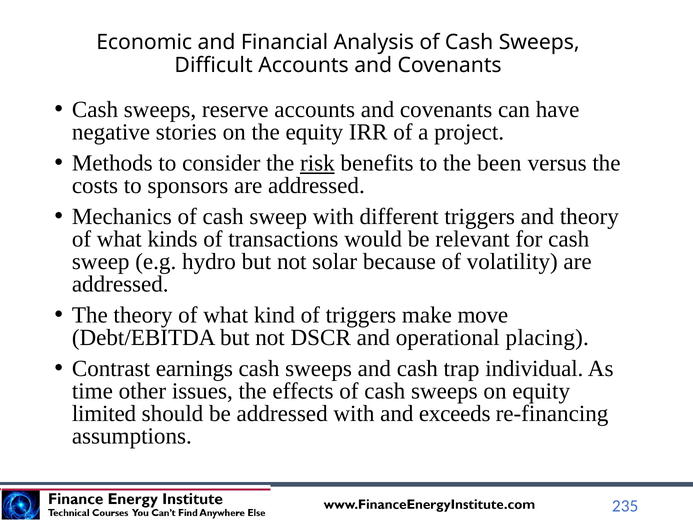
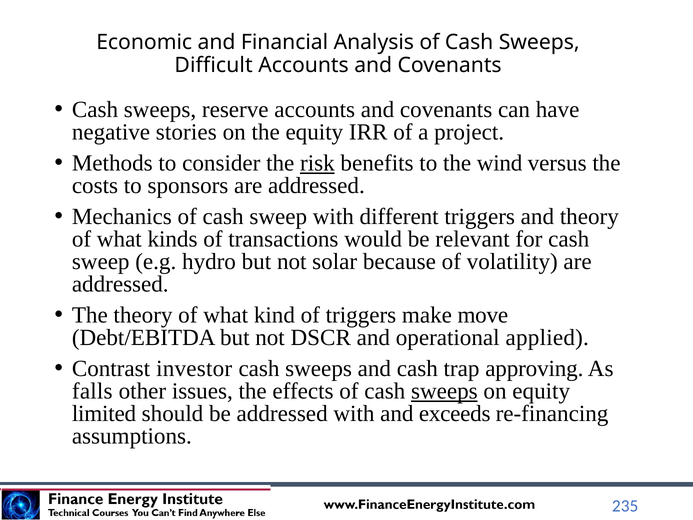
been: been -> wind (500, 163)
placing: placing -> applied (547, 338)
earnings: earnings -> investor (194, 369)
individual: individual -> approving (534, 369)
time: time -> falls (92, 391)
sweeps underline: none -> present (444, 391)
